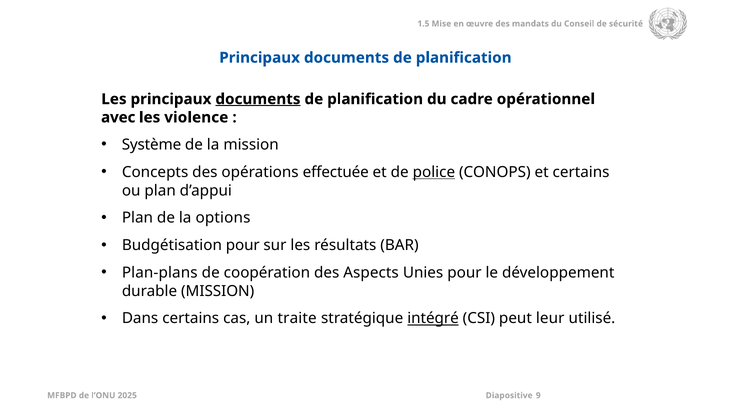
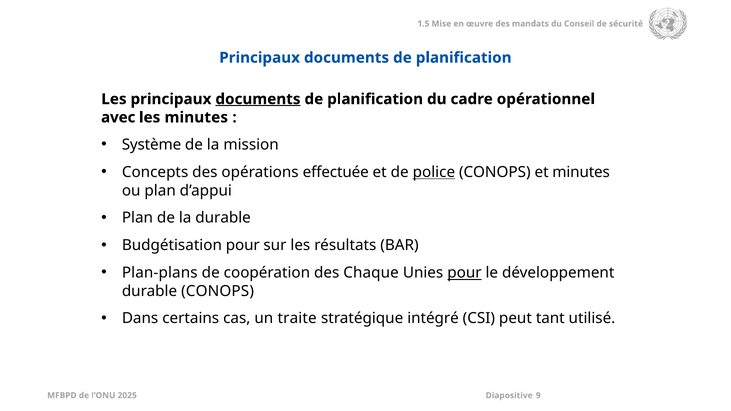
les violence: violence -> minutes (196, 117)
et certains: certains -> minutes (581, 172)
la options: options -> durable (223, 218)
Aspects: Aspects -> Chaque (371, 273)
pour underline: none -> present (464, 273)
durable MISSION: MISSION -> CONOPS (218, 291)
intégré underline: present -> none (433, 319)
leur: leur -> tant (550, 319)
